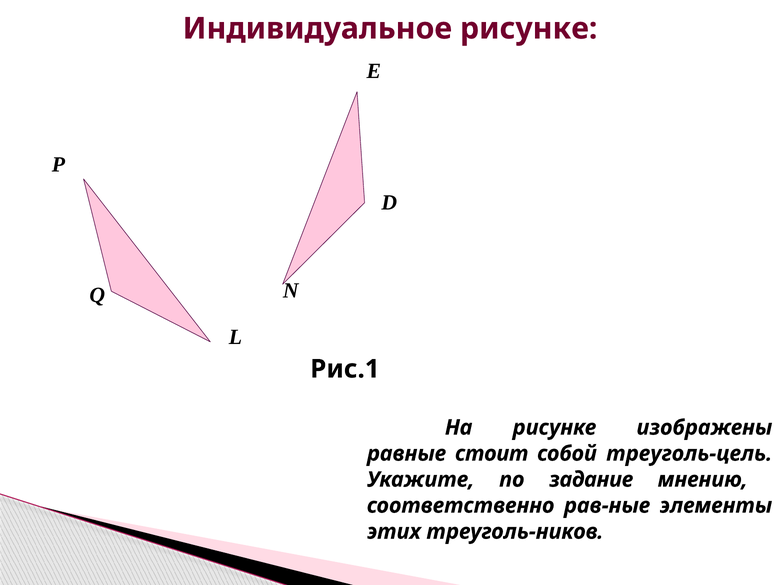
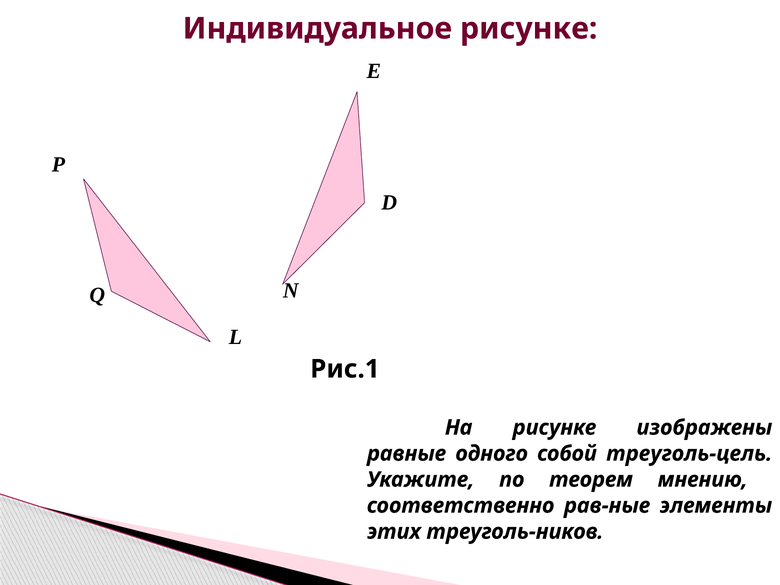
стоит: стоит -> одного (492, 454)
задание: задание -> теорем (591, 480)
